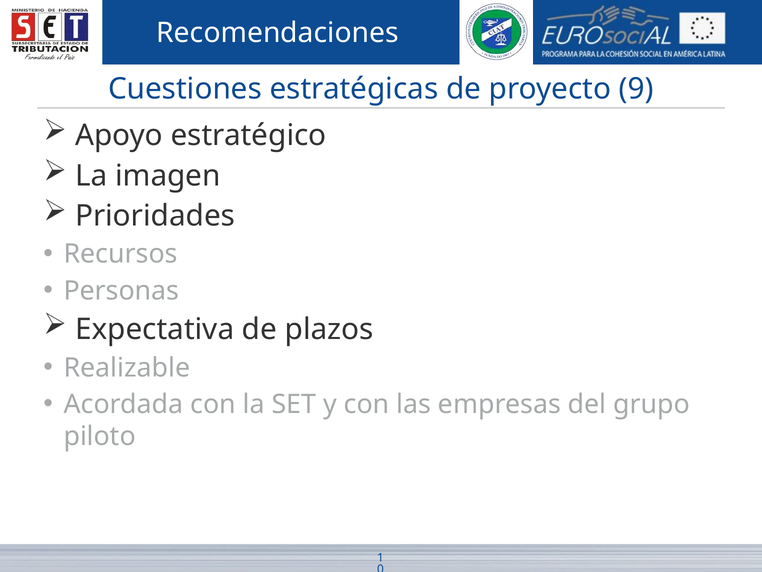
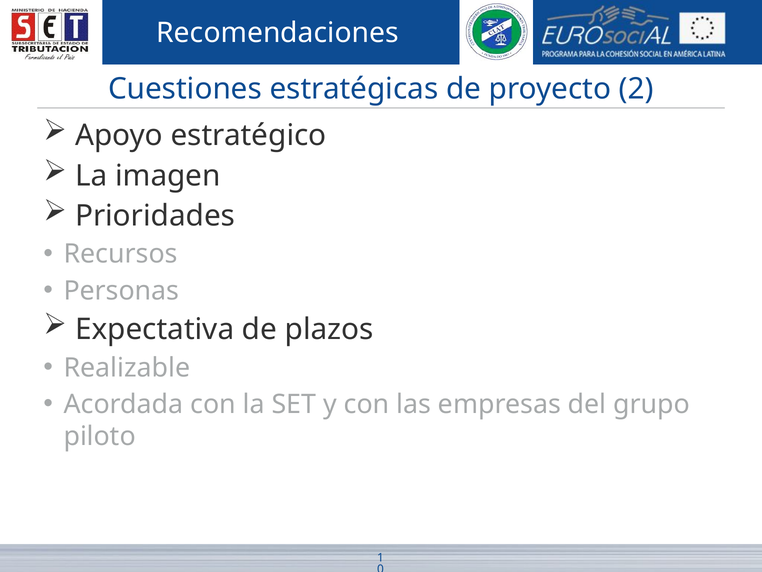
9: 9 -> 2 (636, 89)
